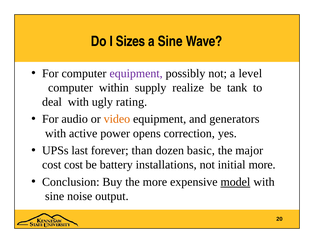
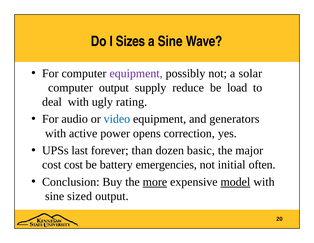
level: level -> solar (250, 73)
computer within: within -> output (114, 87)
realize: realize -> reduce (188, 87)
tank: tank -> load (237, 87)
video colour: orange -> blue (117, 119)
installations: installations -> emergencies (166, 165)
initial more: more -> often (262, 165)
more underline: none -> present (155, 182)
noise: noise -> sized (80, 196)
